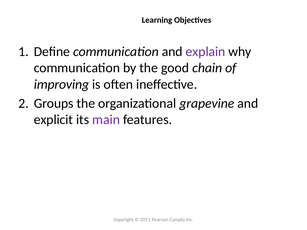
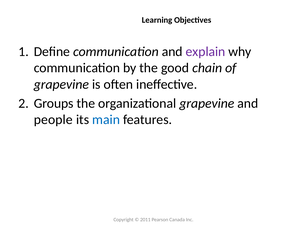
improving: improving -> grapevine (61, 84)
explicit: explicit -> people (53, 120)
main colour: purple -> blue (106, 120)
